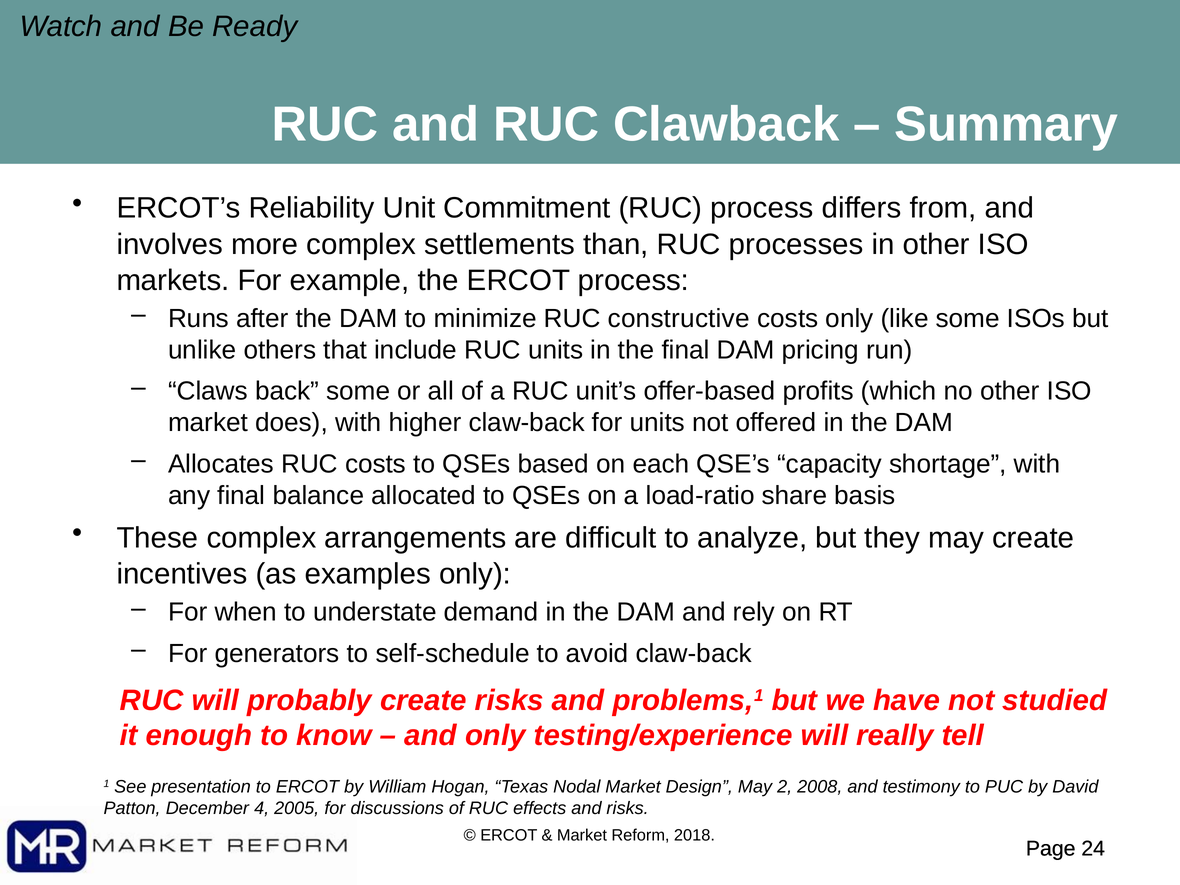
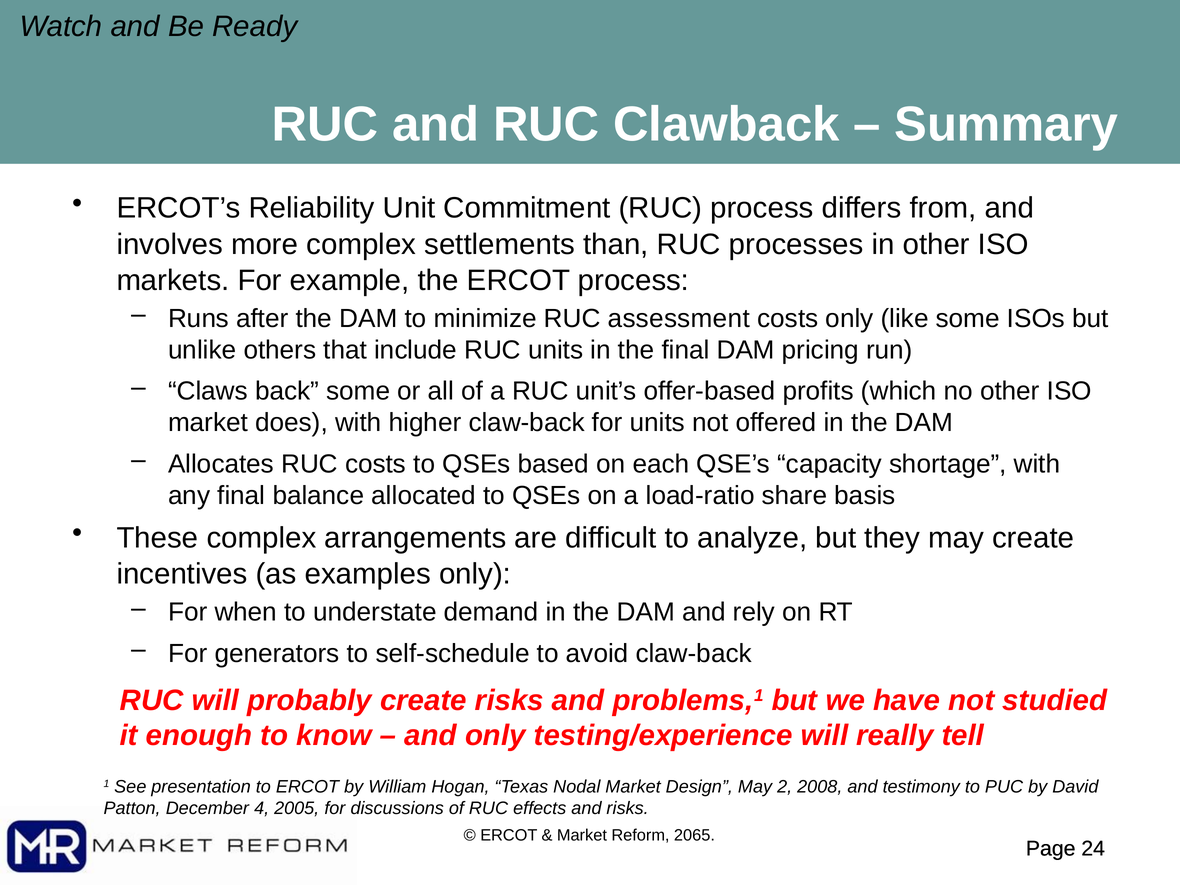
constructive: constructive -> assessment (679, 318)
2018: 2018 -> 2065 (694, 835)
